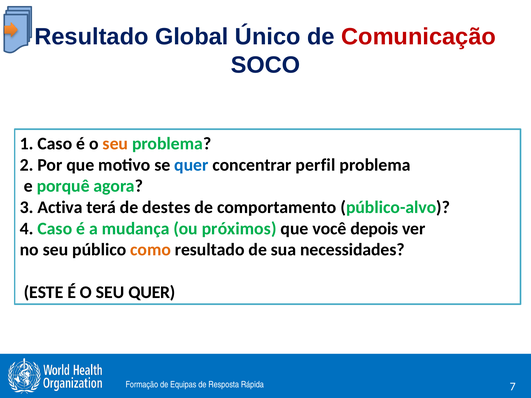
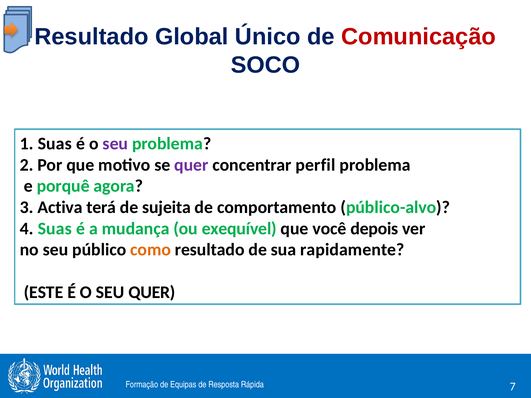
1 Caso: Caso -> Suas (55, 144)
seu colour: orange -> purple (115, 144)
quer colour: blue -> purple (191, 165)
destes: destes -> sujeita (167, 207)
4 Caso: Caso -> Suas (55, 229)
próximos: próximos -> exequível (239, 229)
necessidades: necessidades -> rapidamente (352, 250)
